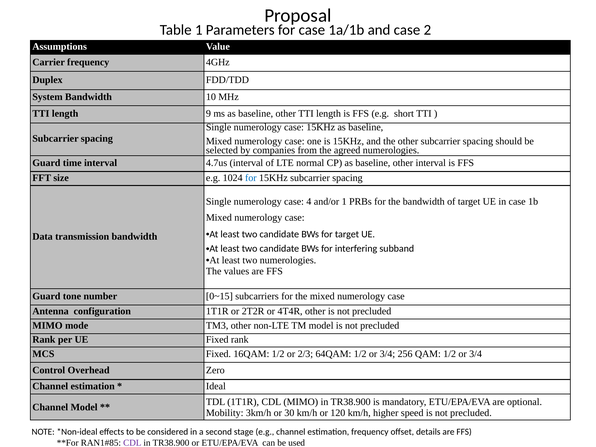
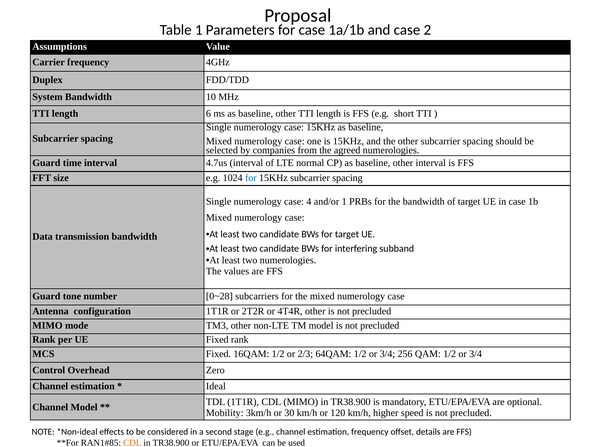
9: 9 -> 6 (208, 114)
0~15: 0~15 -> 0~28 (219, 296)
CDL colour: purple -> orange (132, 443)
